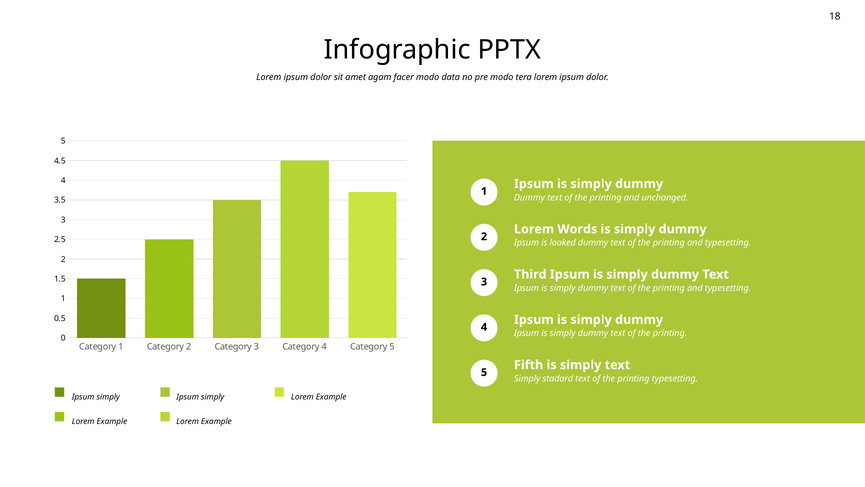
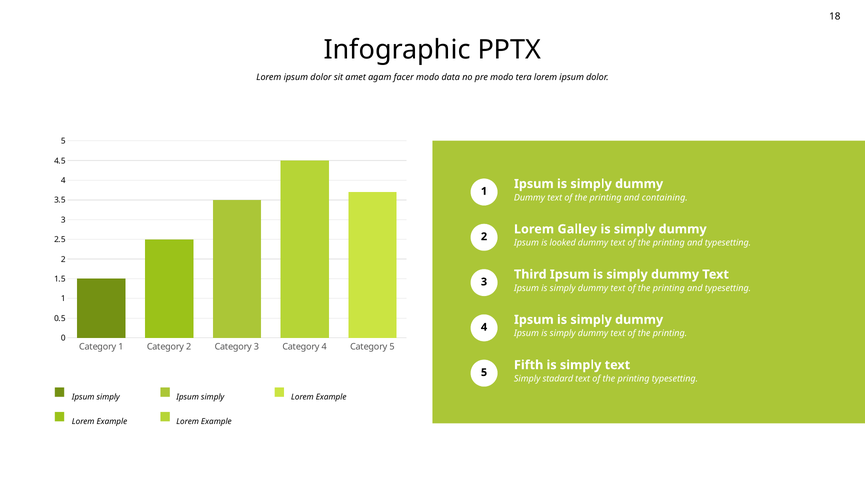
unchanged: unchanged -> containing (665, 197)
Words: Words -> Galley (577, 229)
